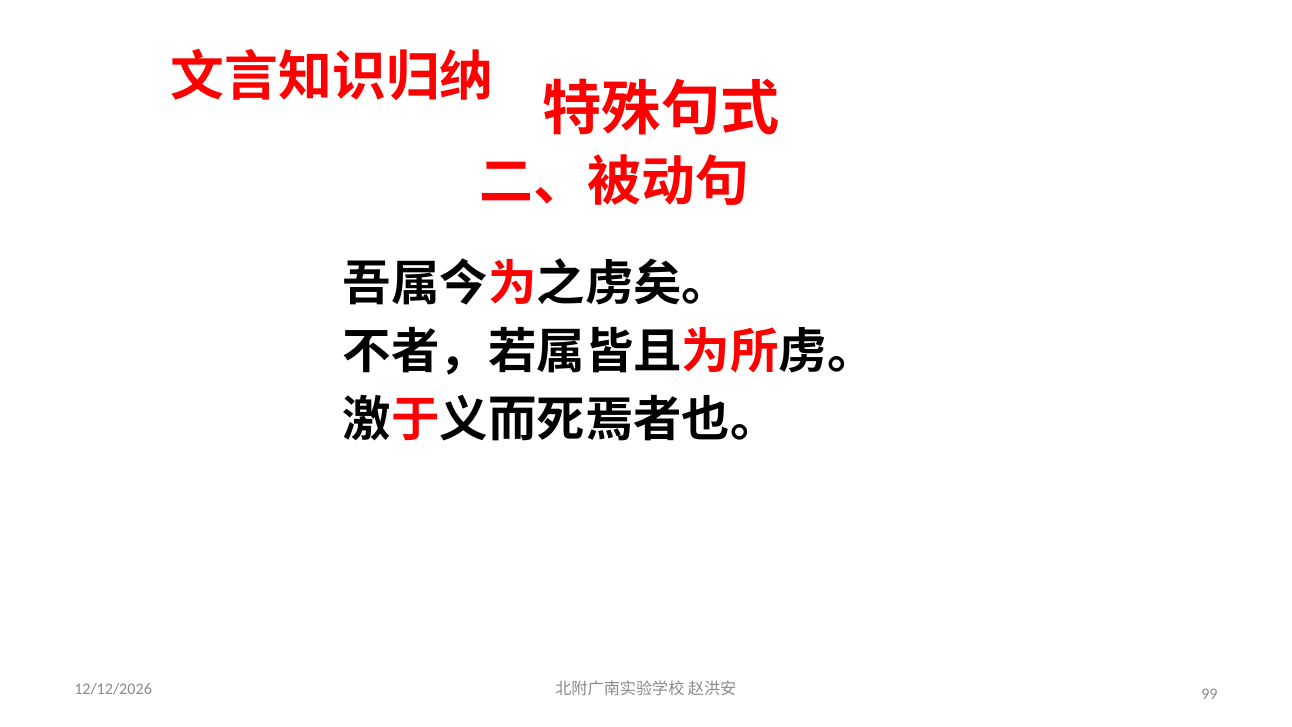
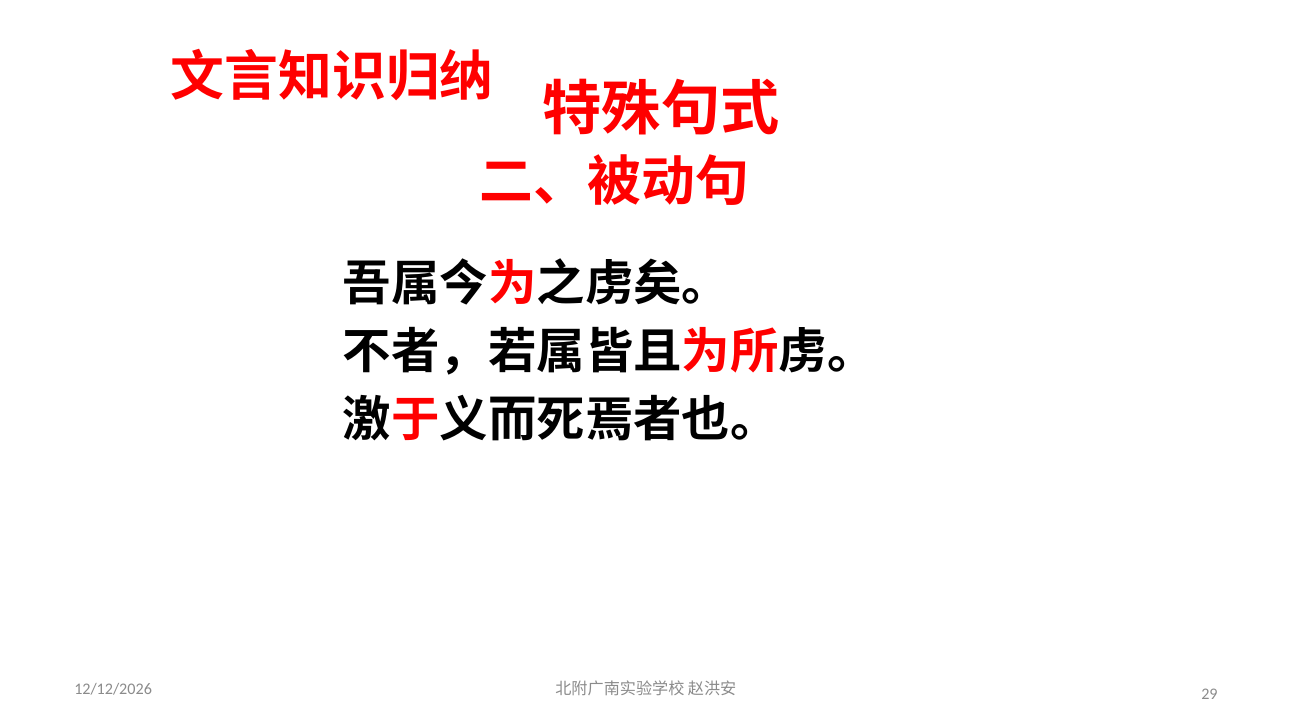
99: 99 -> 29 (1210, 694)
